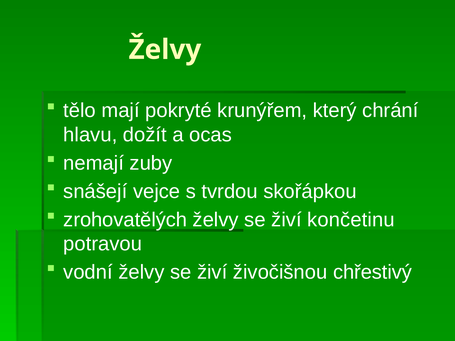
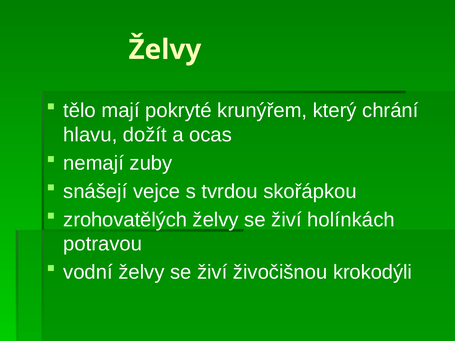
končetinu: končetinu -> holínkách (351, 220)
chřestivý: chřestivý -> krokodýli (372, 272)
